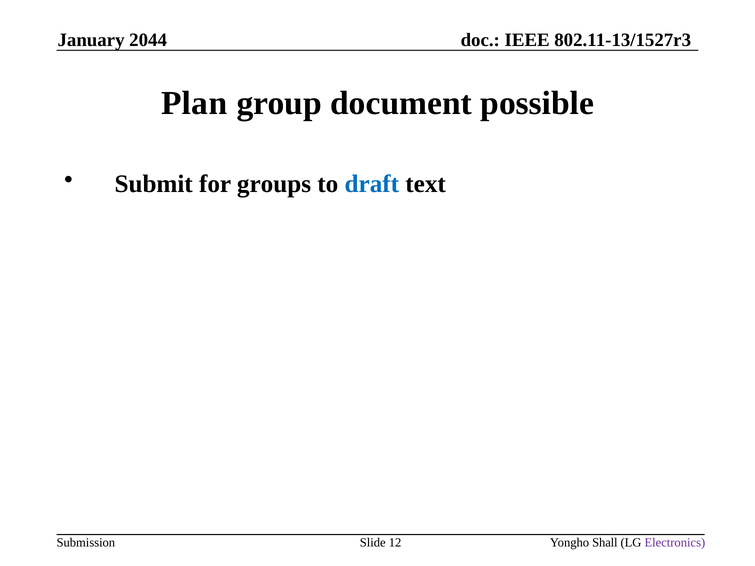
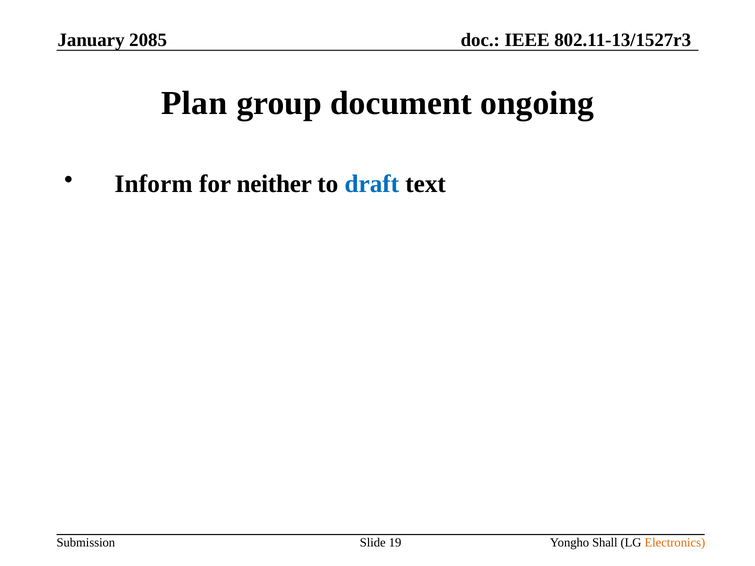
2044: 2044 -> 2085 (148, 40)
possible: possible -> ongoing (537, 103)
Submit: Submit -> Inform (154, 184)
groups: groups -> neither (274, 184)
12: 12 -> 19 (395, 543)
Electronics colour: purple -> orange (675, 543)
